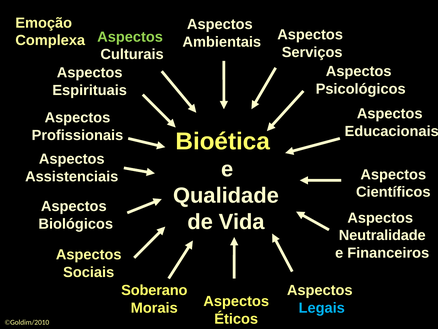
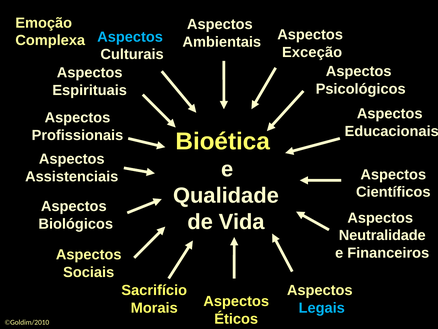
Aspectos colour: light green -> light blue (130, 37)
Serviços: Serviços -> Exceção (312, 52)
Soberano: Soberano -> Sacrifício (154, 290)
